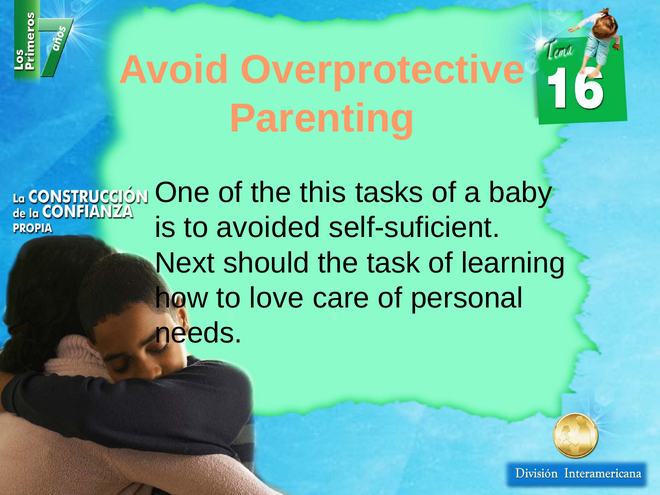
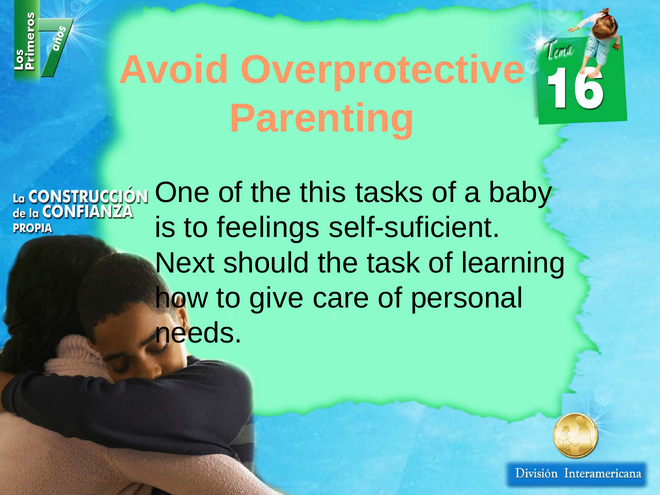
avoided: avoided -> feelings (269, 228)
love: love -> give (277, 298)
